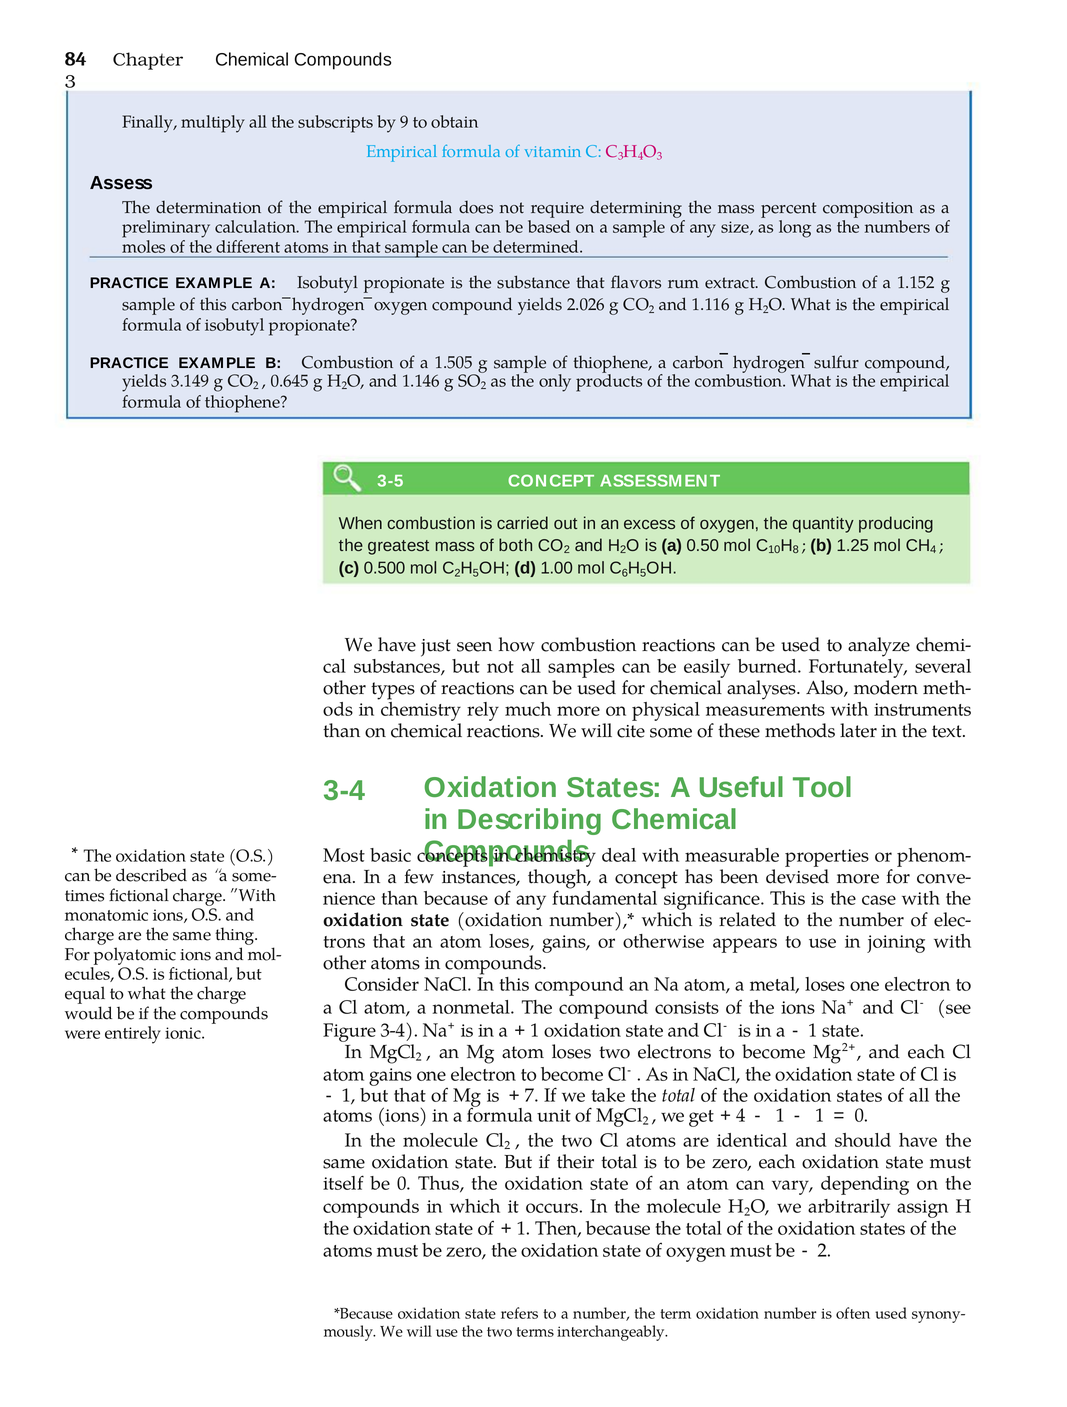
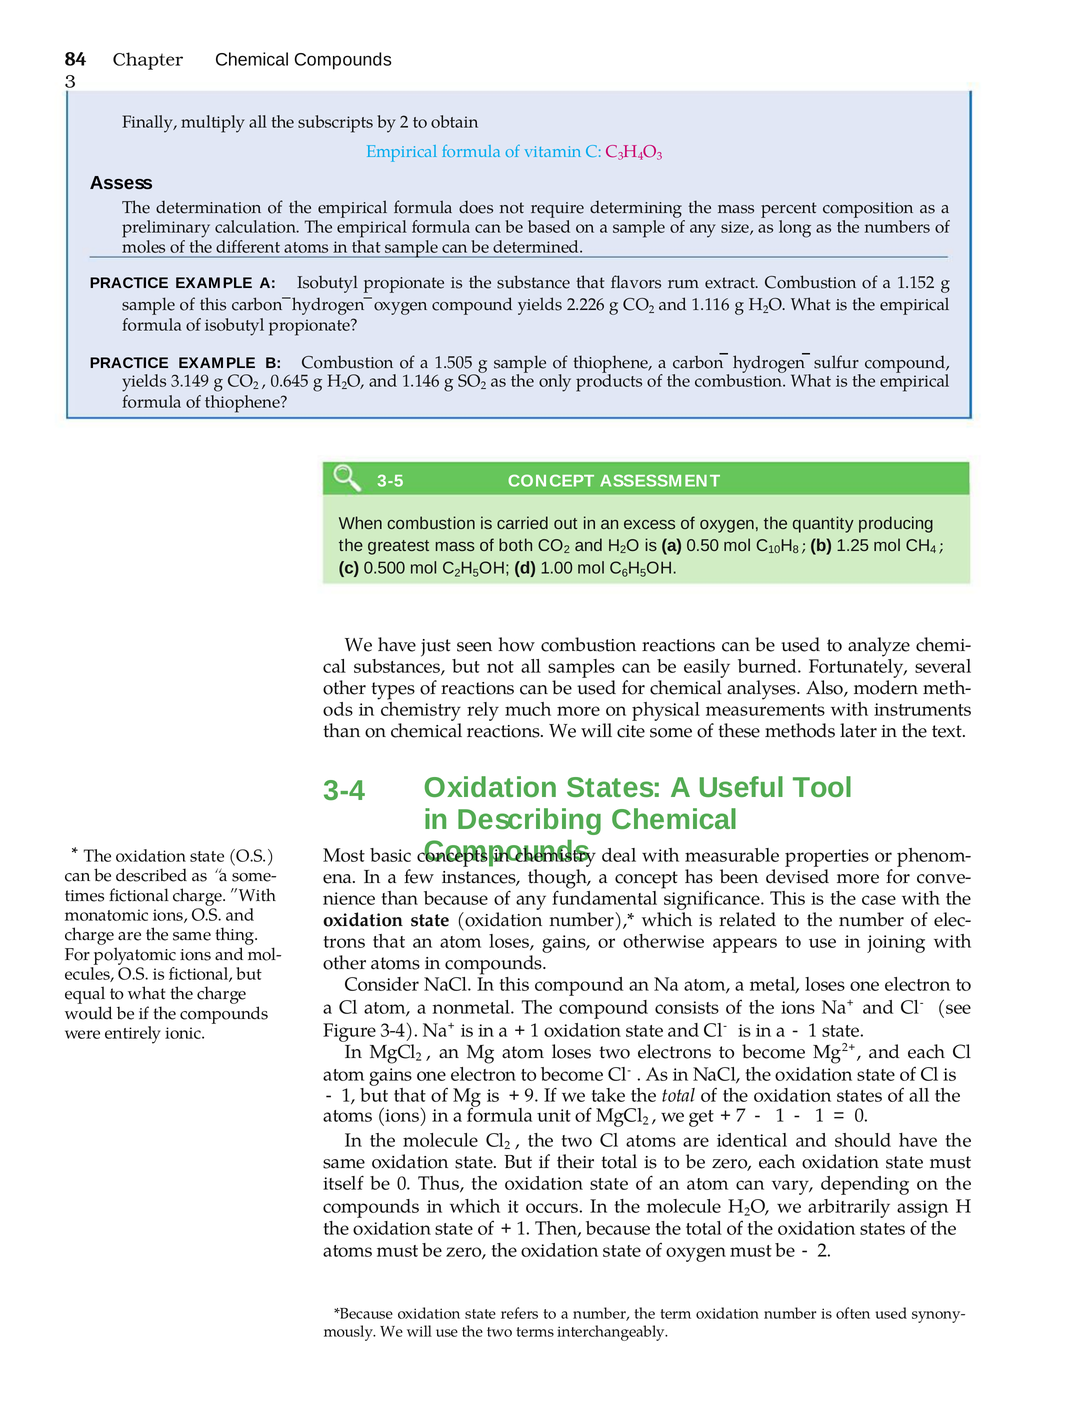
by 9: 9 -> 2 (404, 122)
2.026: 2.026 -> 2.226 (586, 305)
7: 7 -> 9 (532, 1095)
4: 4 -> 7 (741, 1115)
